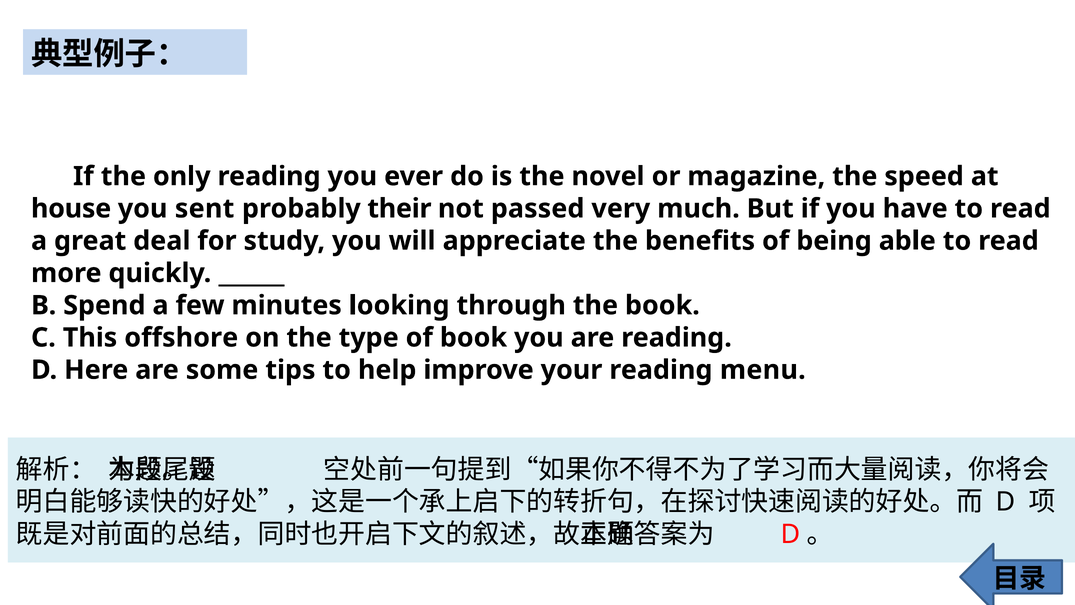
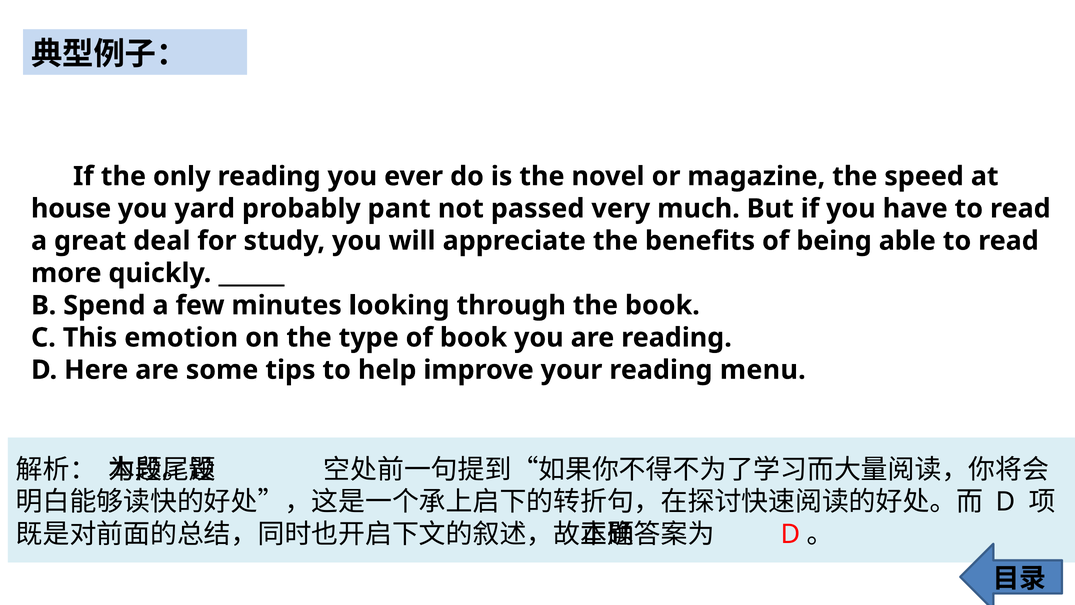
sent: sent -> yard (205, 208)
their: their -> pant (399, 208)
offshore: offshore -> emotion (181, 337)
